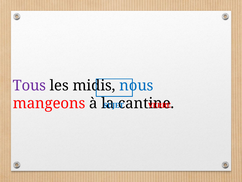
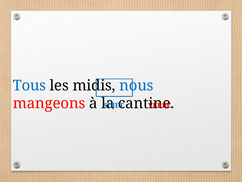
Tous colour: purple -> blue (29, 85)
